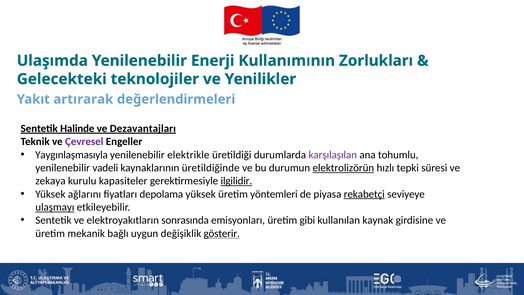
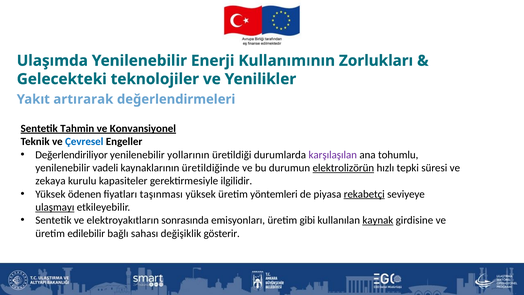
Halinde: Halinde -> Tahmin (77, 128)
Dezavantajları: Dezavantajları -> Konvansiyonel (143, 128)
Çevresel colour: purple -> blue (84, 142)
Yaygınlaşmasıyla: Yaygınlaşmasıyla -> Değerlendiriliyor (71, 155)
elektrikle: elektrikle -> yollarının (188, 155)
ilgilidir underline: present -> none (236, 181)
ağlarını: ağlarını -> ödenen (85, 194)
depolama: depolama -> taşınması (161, 194)
kaynak underline: none -> present (378, 220)
mekanik: mekanik -> edilebilir (86, 233)
uygun: uygun -> sahası (145, 233)
gösterir underline: present -> none (222, 233)
